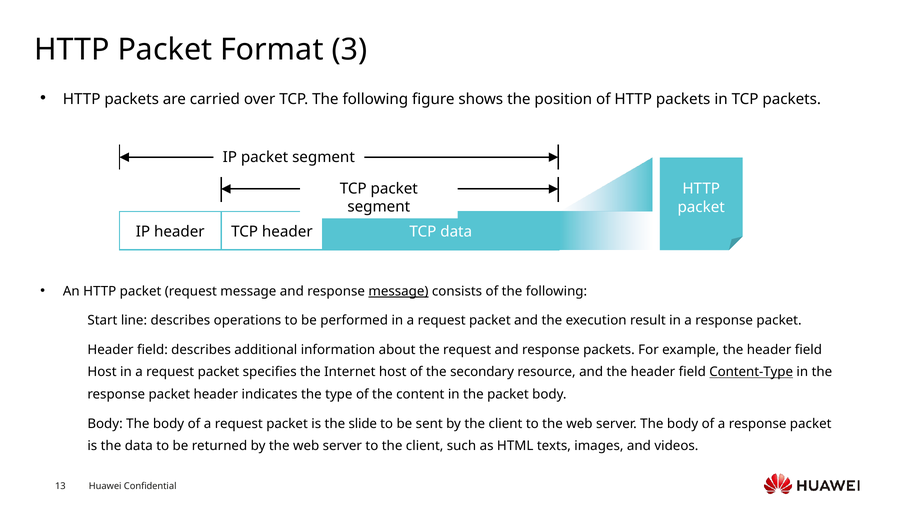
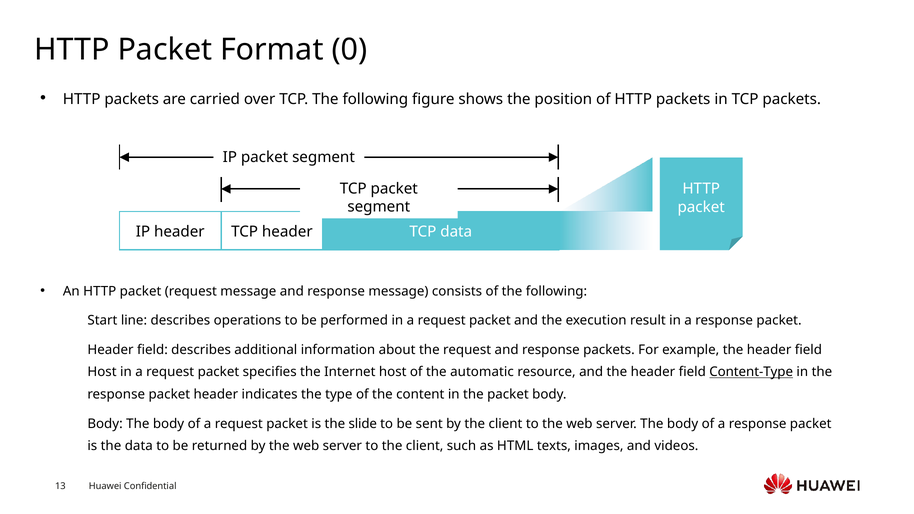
3: 3 -> 0 (349, 50)
message underline: present -> none (398, 291)
secondary: secondary -> automatic (482, 372)
